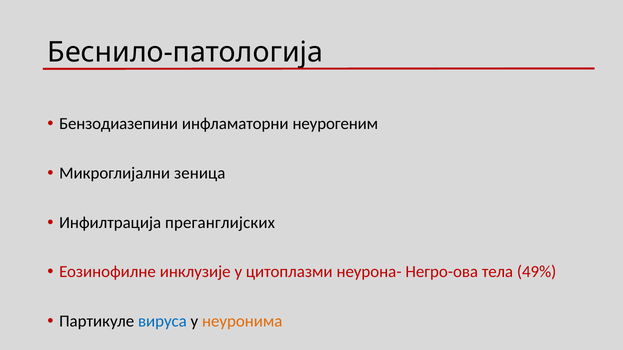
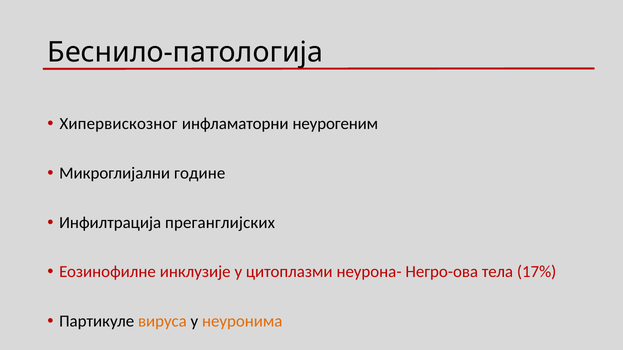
Бензодиазепини: Бензодиазепини -> Хипервискозног (118, 124)
зеница: зеница -> године (200, 173)
49%: 49% -> 17% (537, 272)
вируса colour: blue -> orange (162, 322)
